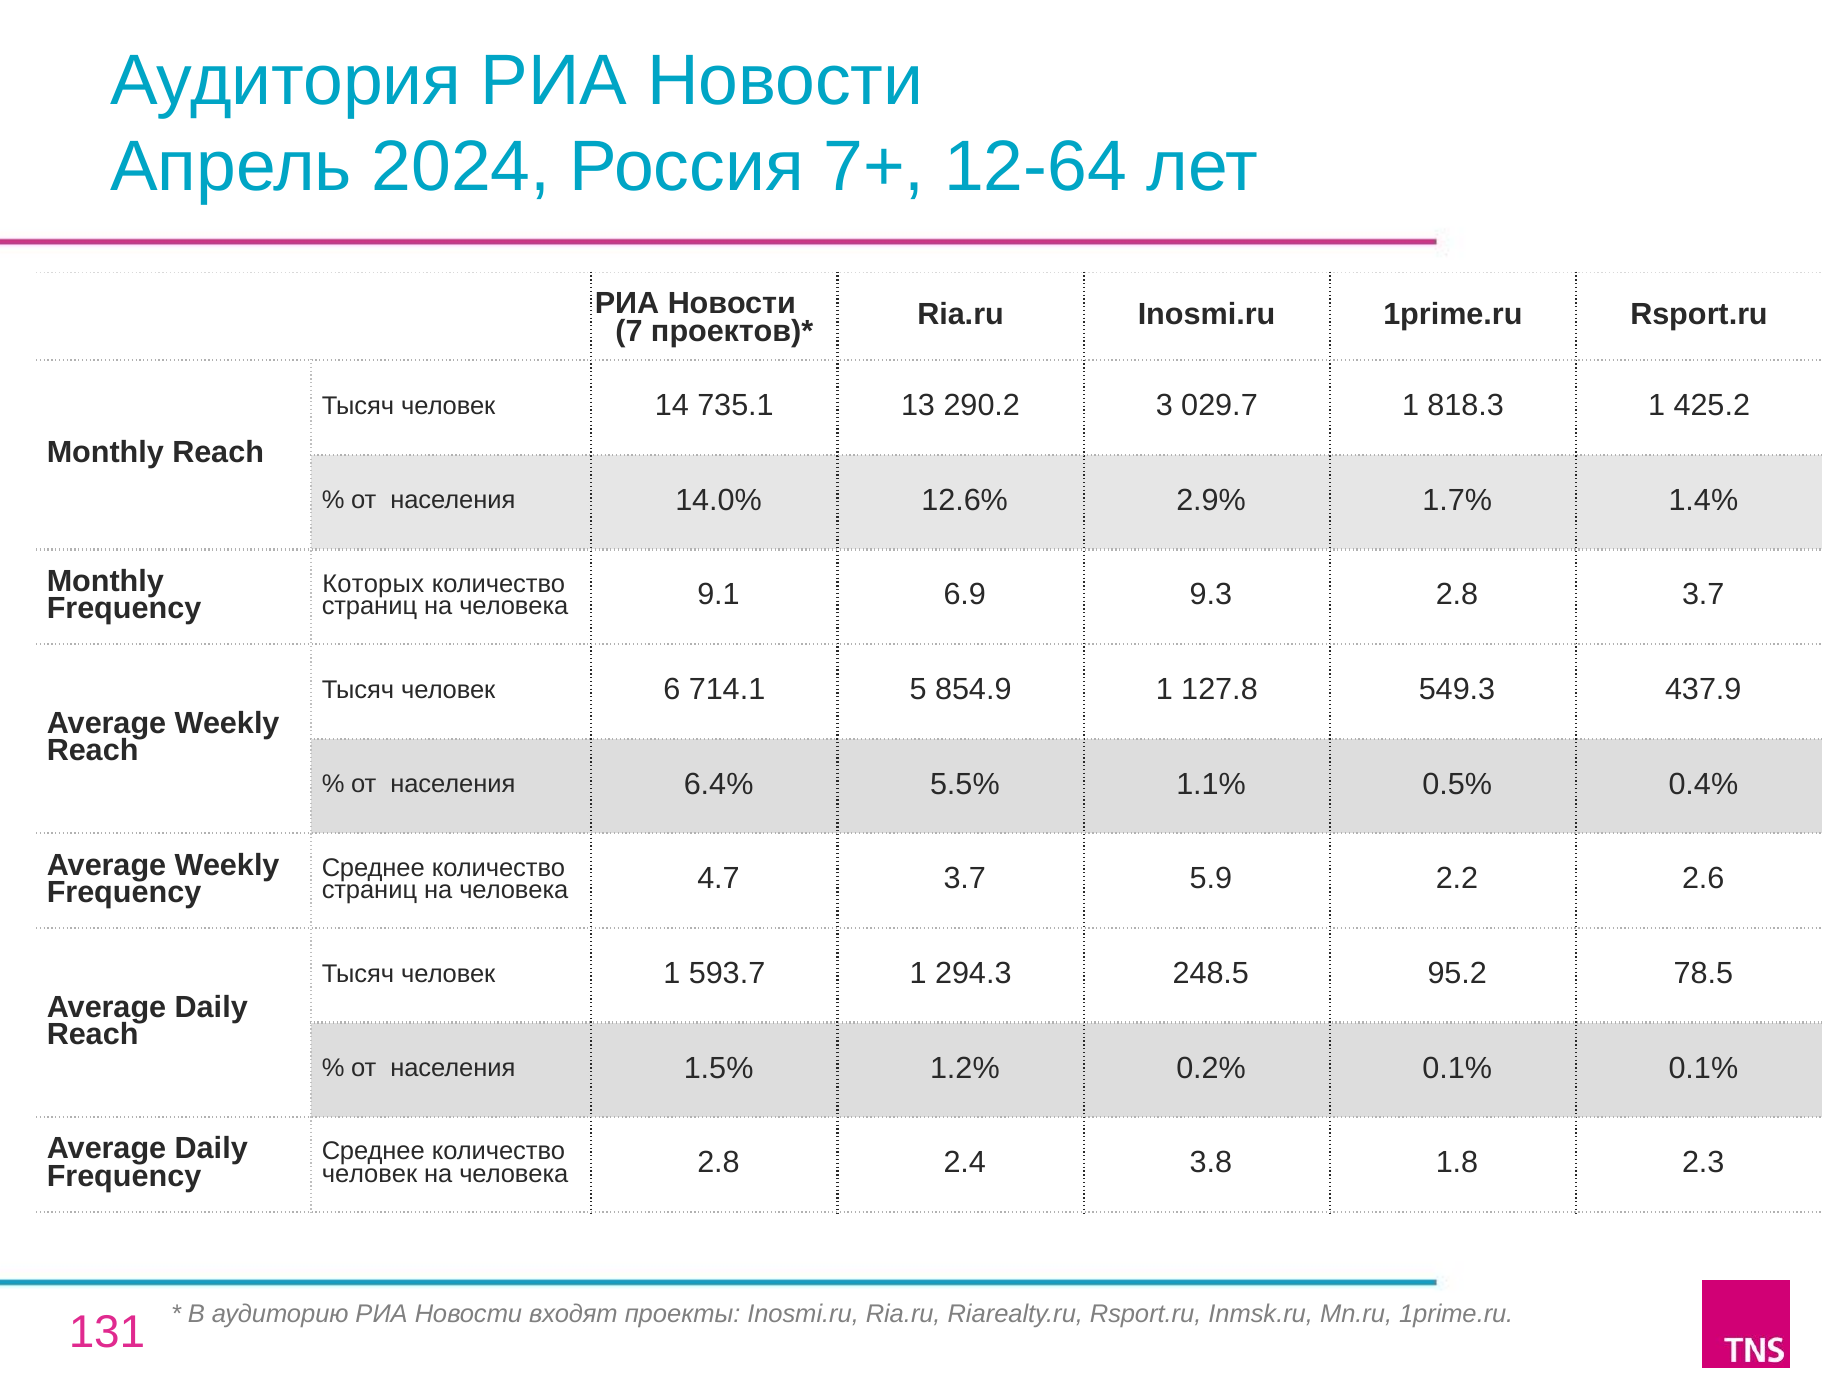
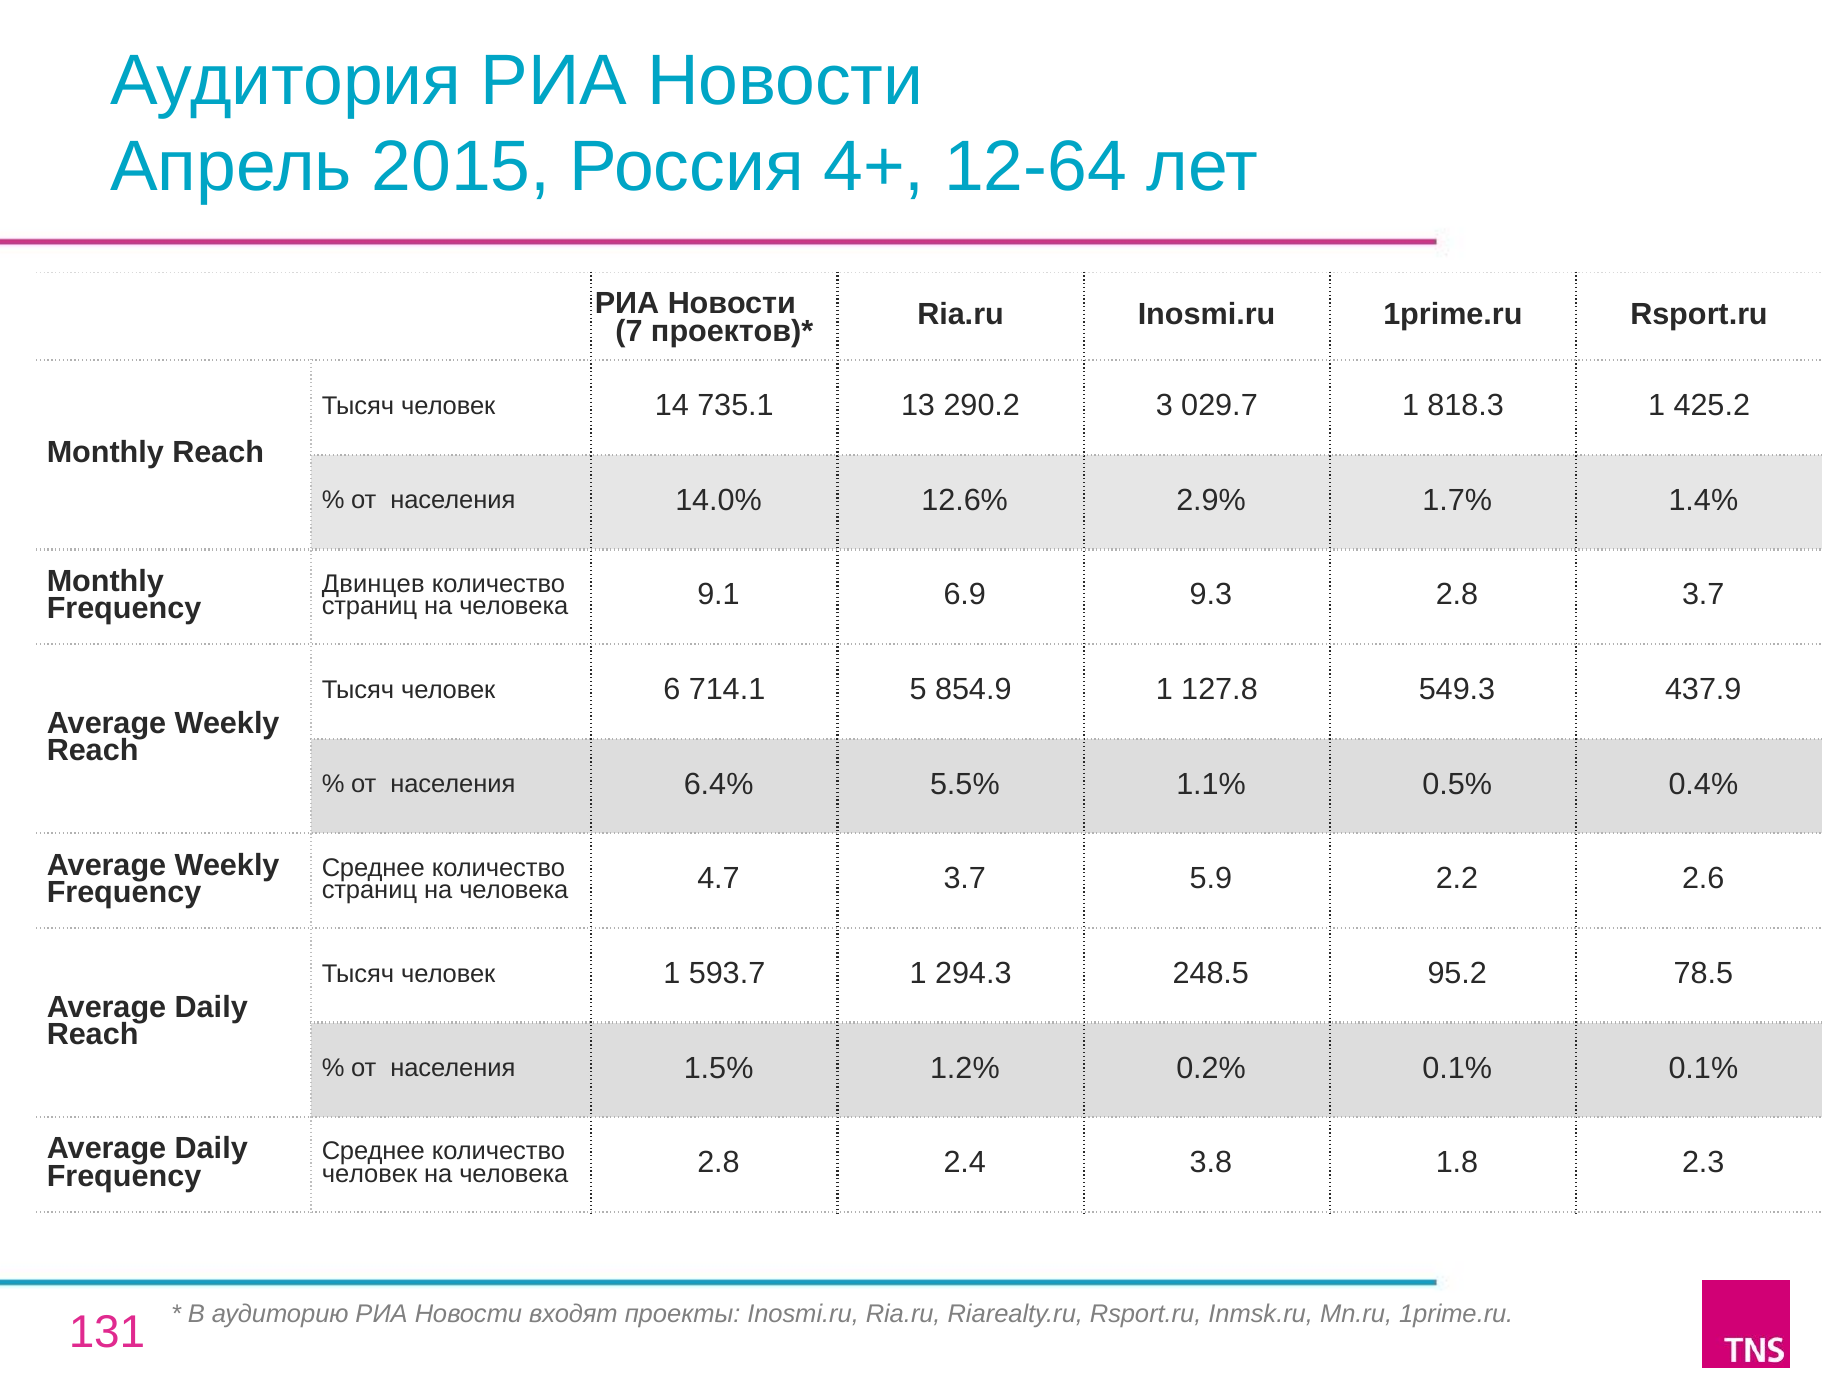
2024: 2024 -> 2015 (461, 167)
7+: 7+ -> 4+ (874, 167)
Которых: Которых -> Двинцев (373, 584)
